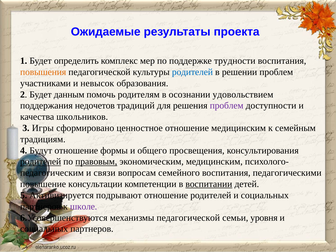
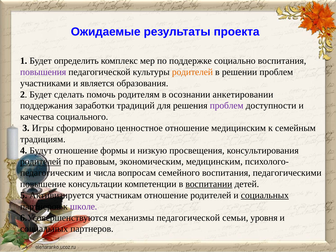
трудности: трудности -> социально (235, 61)
повышения colour: orange -> purple (43, 72)
родителей colour: blue -> orange (192, 72)
невысок: невысок -> является (97, 83)
данным: данным -> сделать (69, 94)
удовольствием: удовольствием -> анкетировании (243, 94)
недочетов: недочетов -> заработки (95, 106)
школьников: школьников -> социального (82, 117)
общего: общего -> низкую (152, 150)
правовым underline: present -> none (96, 162)
связи: связи -> числа (105, 173)
подрывают: подрывают -> участникам (119, 195)
социальных underline: none -> present (265, 195)
